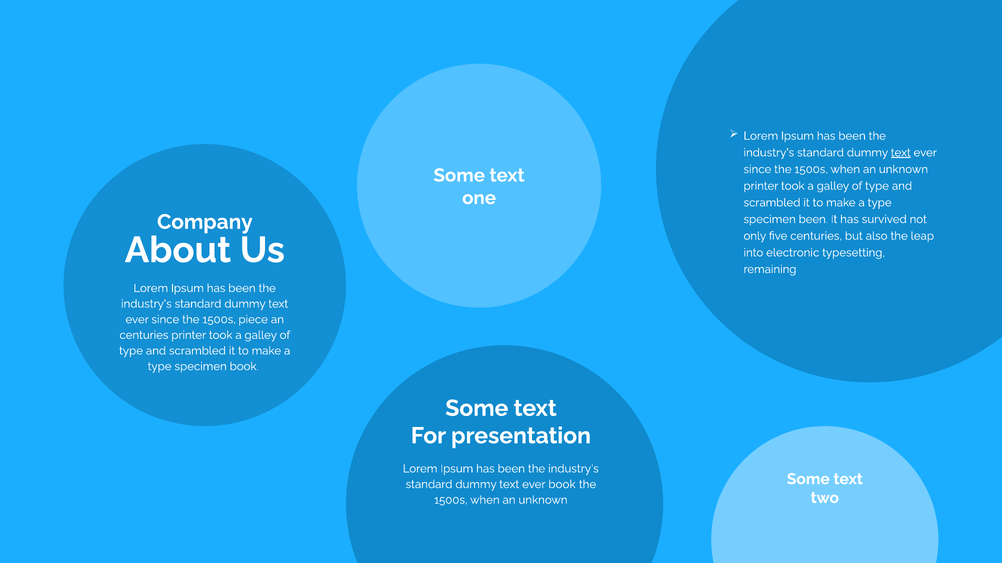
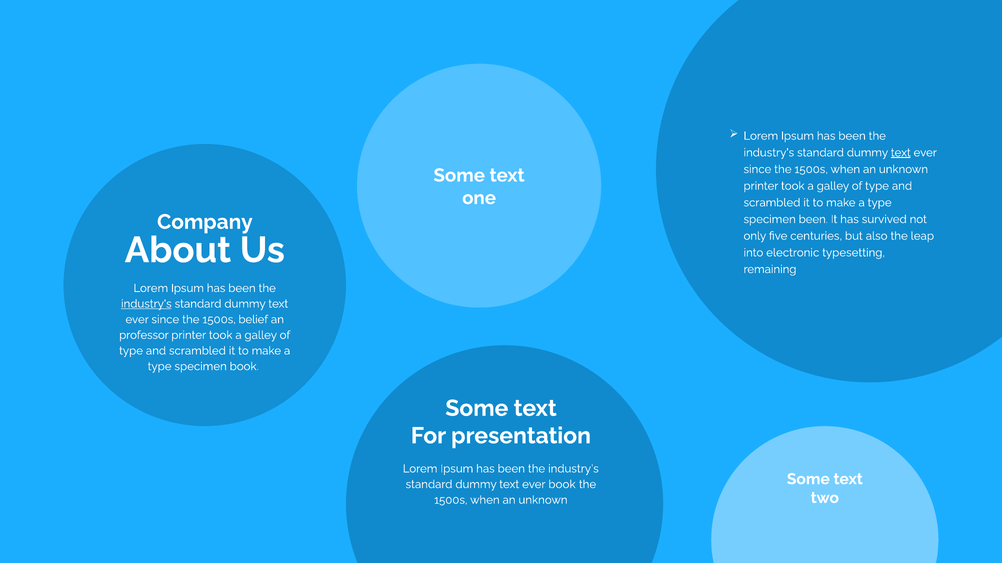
industry's underline: none -> present (146, 304)
piece: piece -> belief (253, 320)
centuries: centuries -> professor (144, 335)
